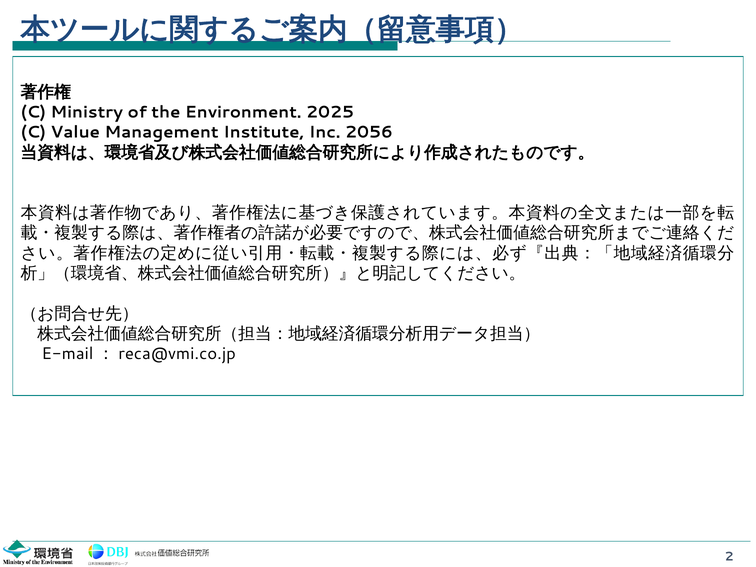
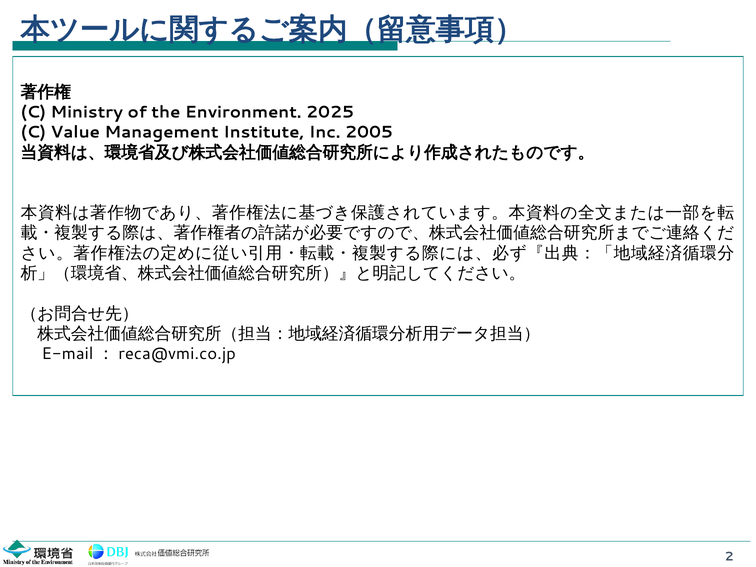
2056: 2056 -> 2005 (369, 132)
